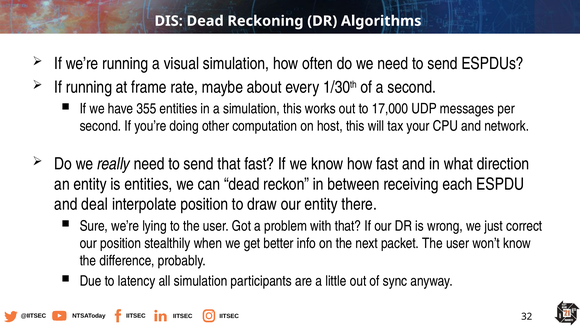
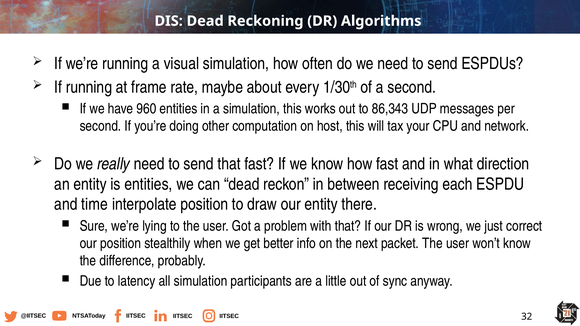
355: 355 -> 960 (146, 109)
17,000: 17,000 -> 86,343 (390, 109)
deal: deal -> time (95, 205)
